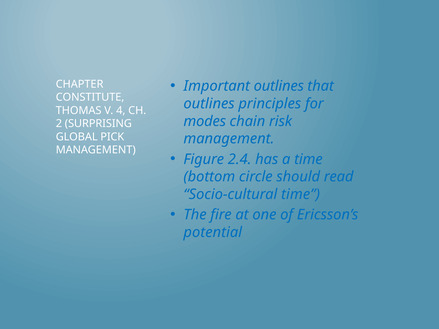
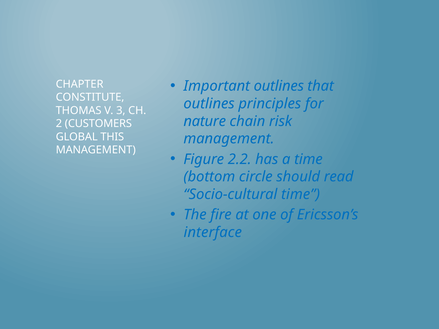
4: 4 -> 3 (121, 111)
modes: modes -> nature (205, 121)
SURPRISING: SURPRISING -> CUSTOMERS (98, 124)
PICK: PICK -> THIS (112, 137)
2.4: 2.4 -> 2.2 (240, 159)
potential: potential -> interface (213, 233)
